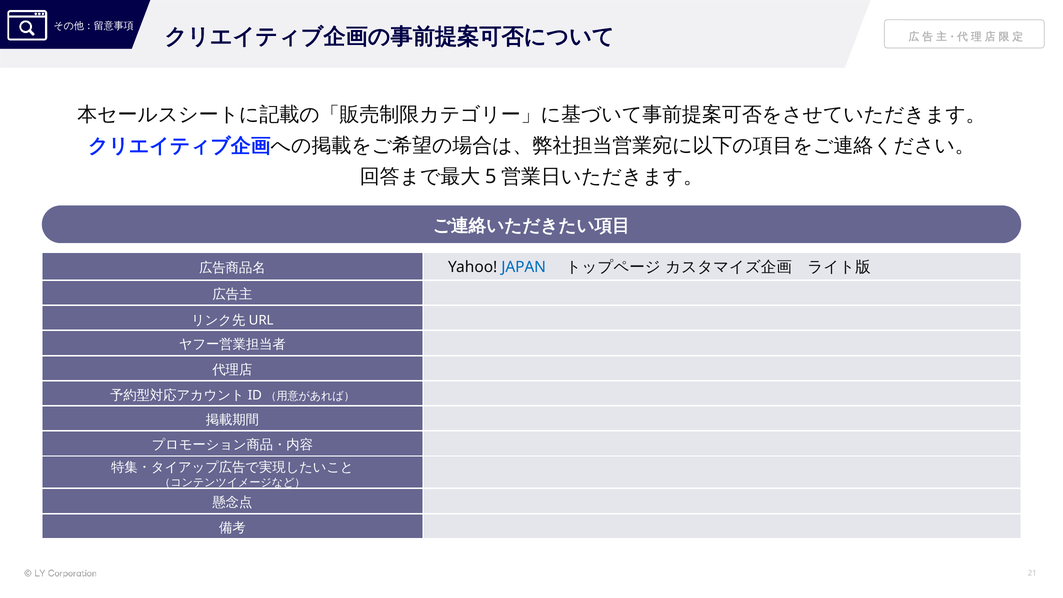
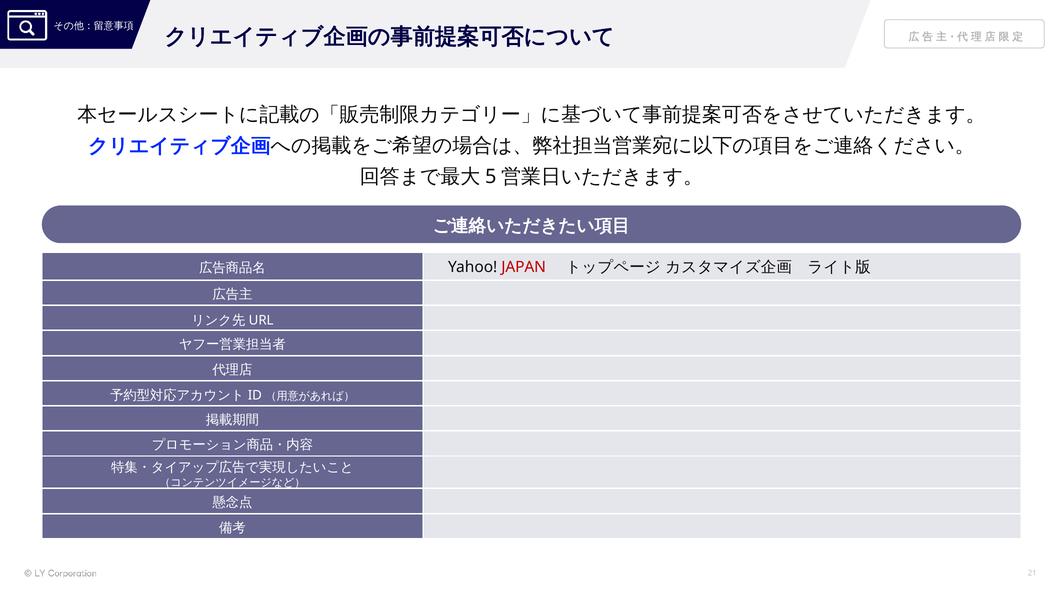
JAPAN colour: blue -> red (524, 267)
